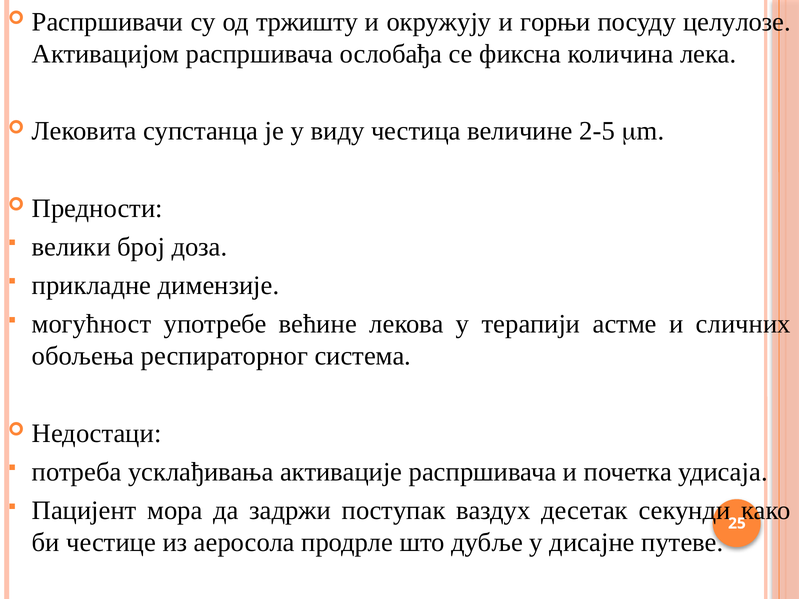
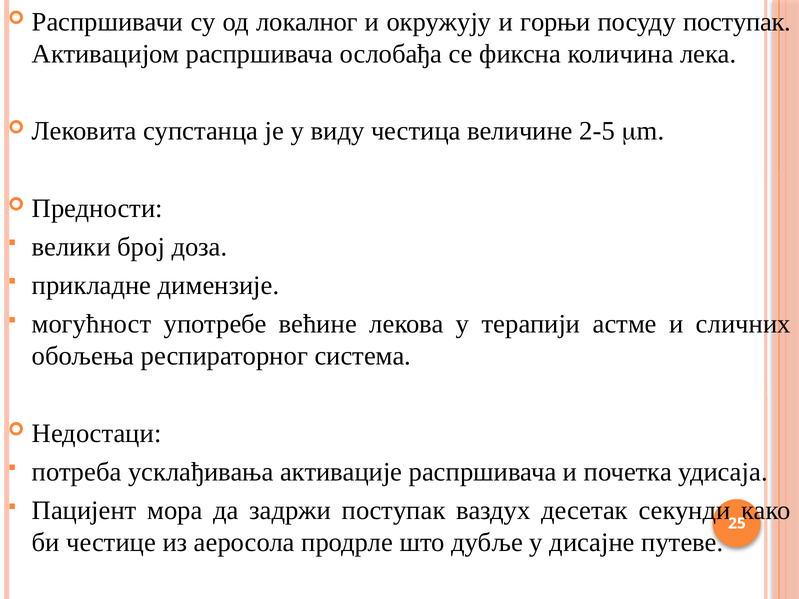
тржишту: тржишту -> локалног (307, 22)
посуду целулозе: целулозе -> поступак (737, 22)
